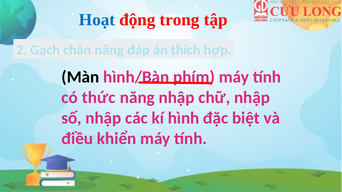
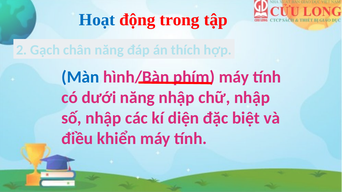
Màn colour: black -> blue (80, 77)
thức: thức -> dưới (99, 98)
hình: hình -> diện (184, 118)
